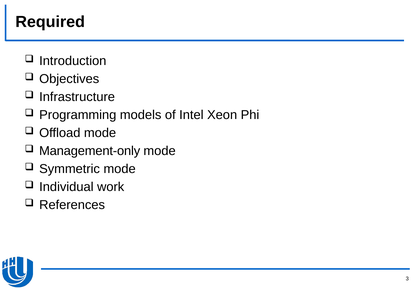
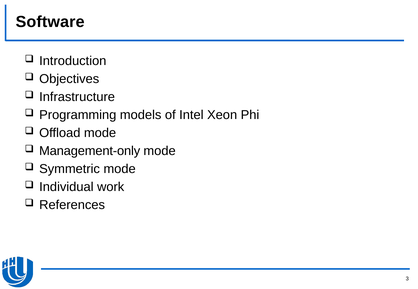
Required: Required -> Software (50, 22)
